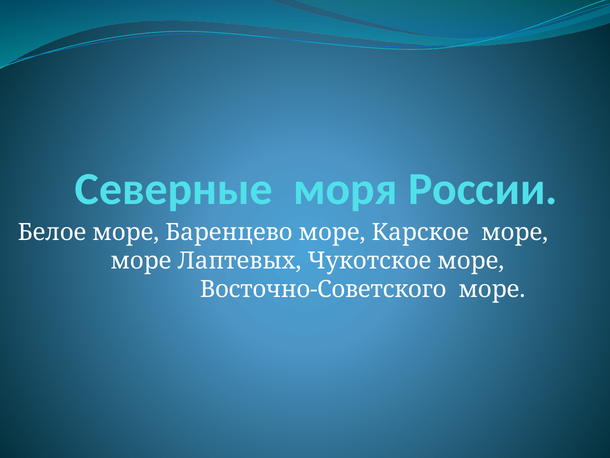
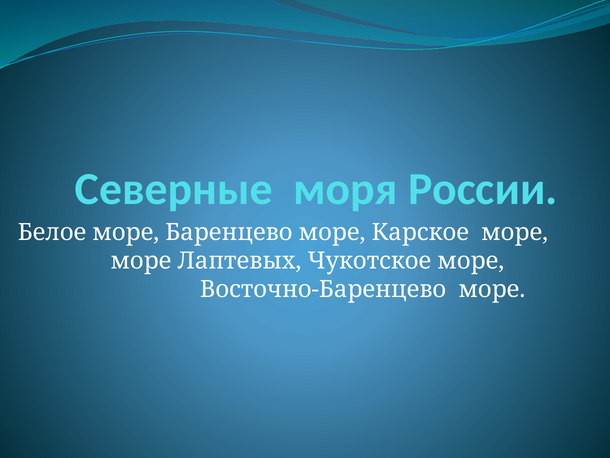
Восточно-Советского: Восточно-Советского -> Восточно-Баренцево (323, 289)
